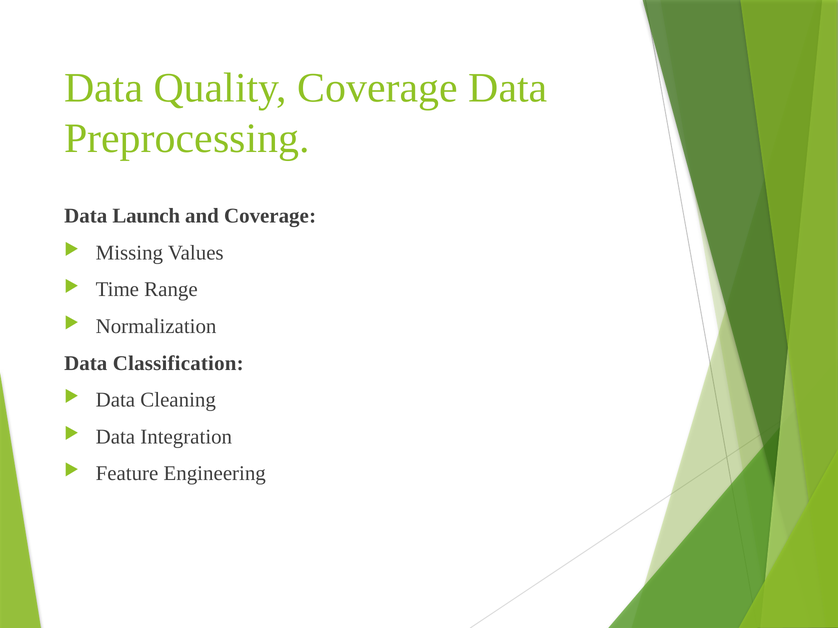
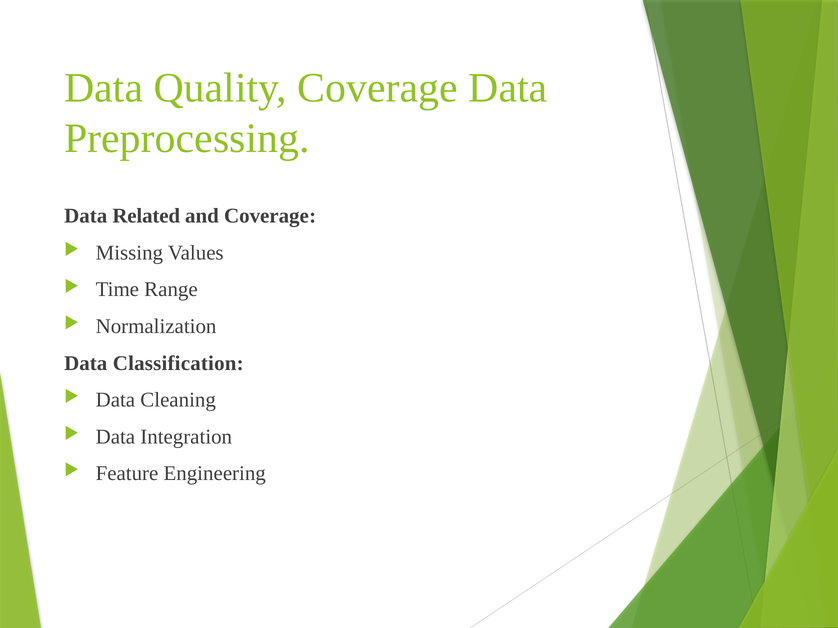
Launch: Launch -> Related (146, 216)
